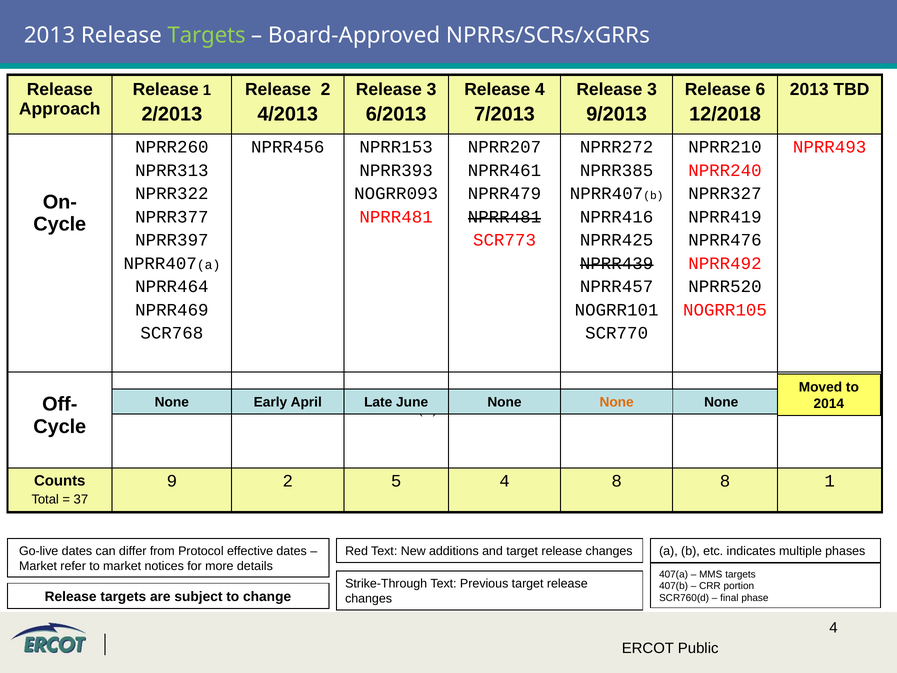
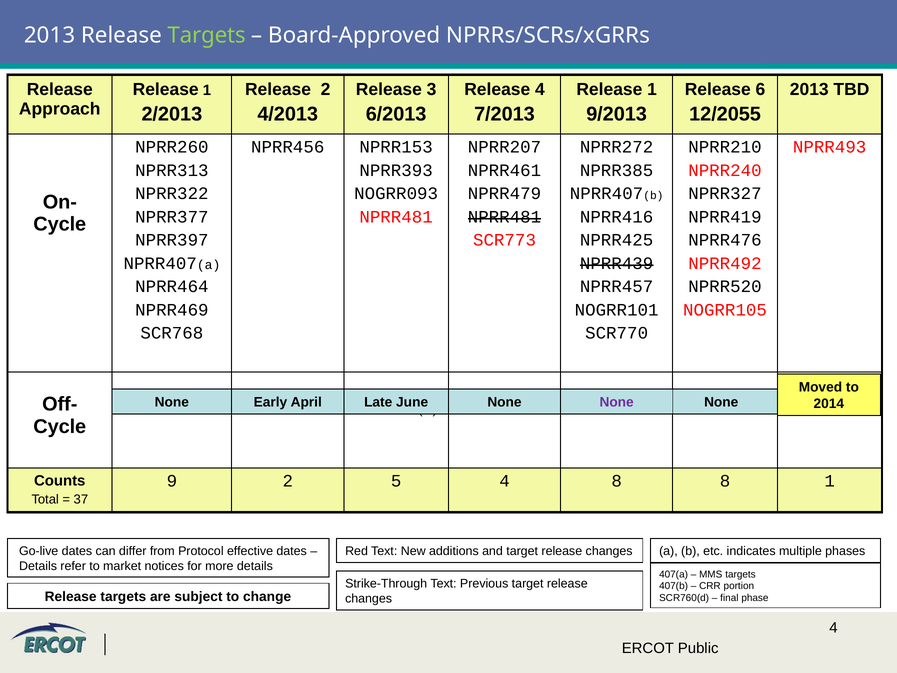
3: 3 -> 1 (652, 89)
12/2018: 12/2018 -> 12/2055 (725, 114)
None colour: orange -> purple (617, 402)
Market: Market -> Details (38, 566)
